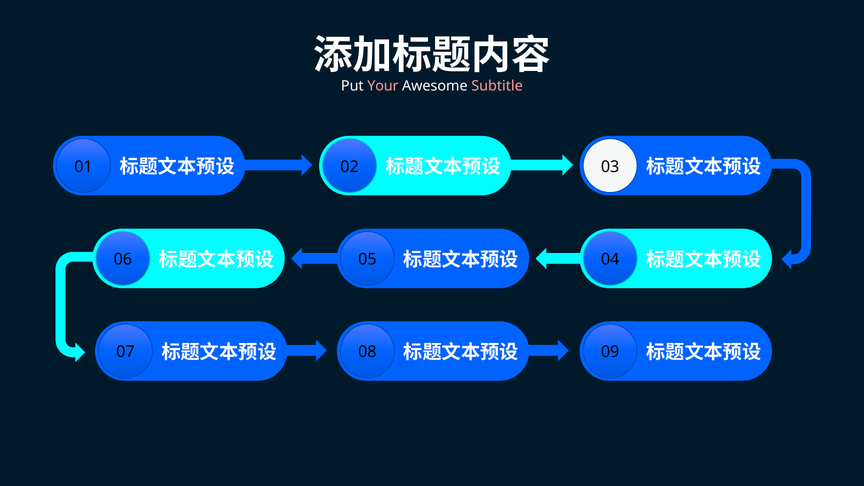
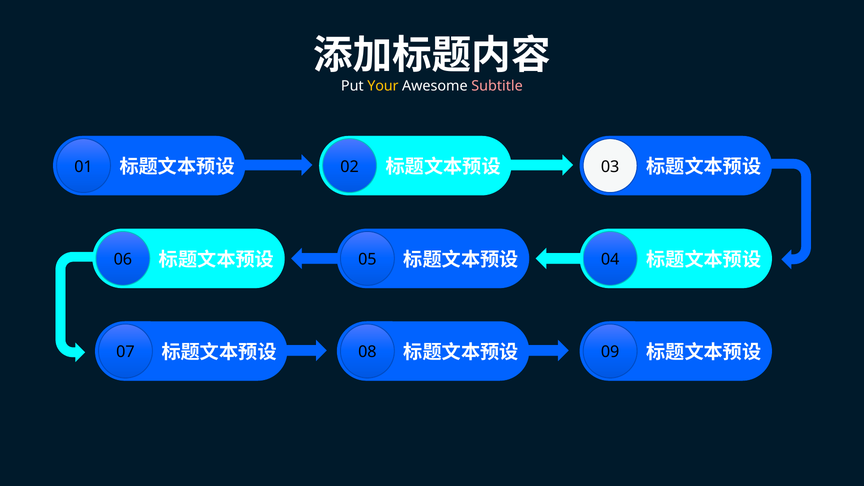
Your colour: pink -> yellow (383, 86)
